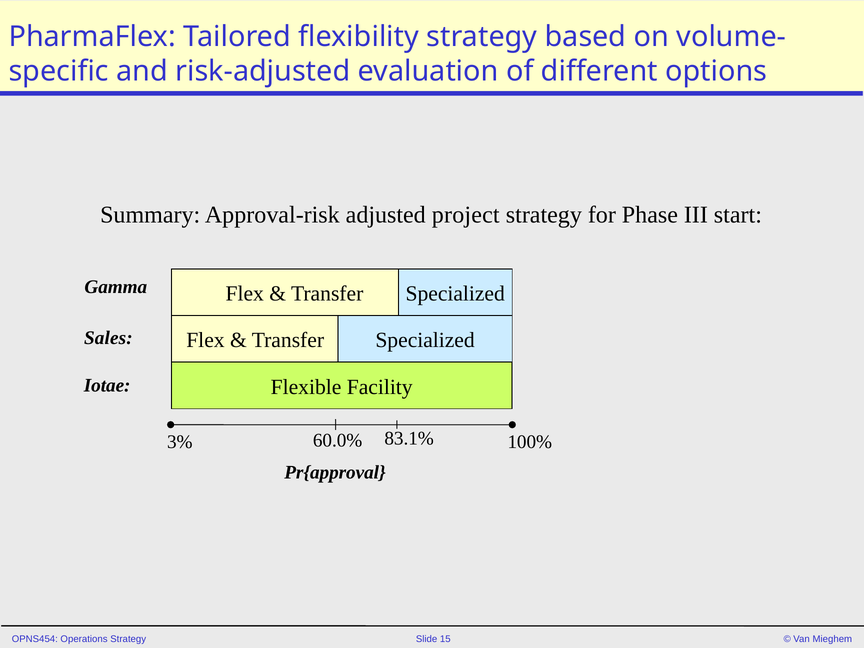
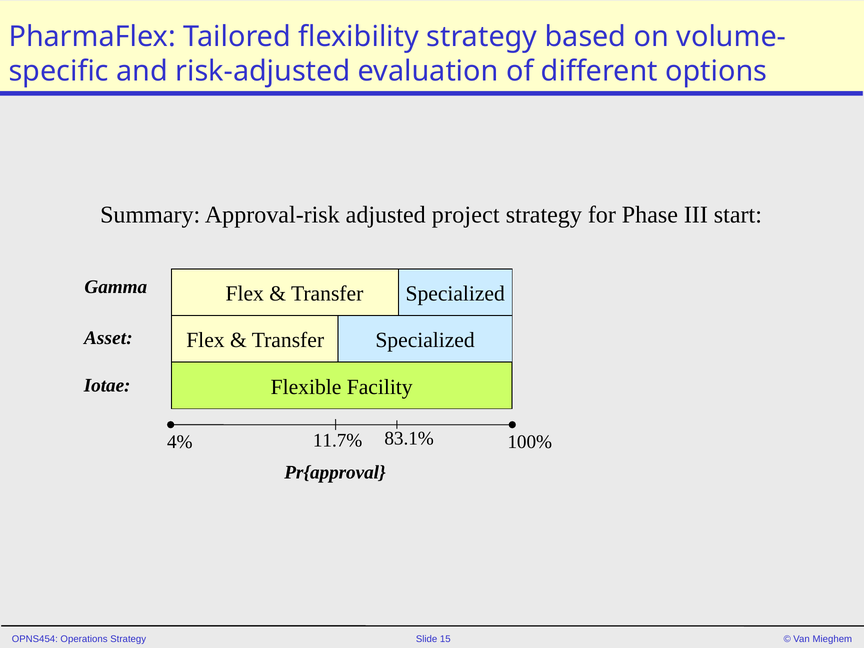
Sales: Sales -> Asset (108, 338)
60.0%: 60.0% -> 11.7% (338, 440)
3%: 3% -> 4% (180, 442)
